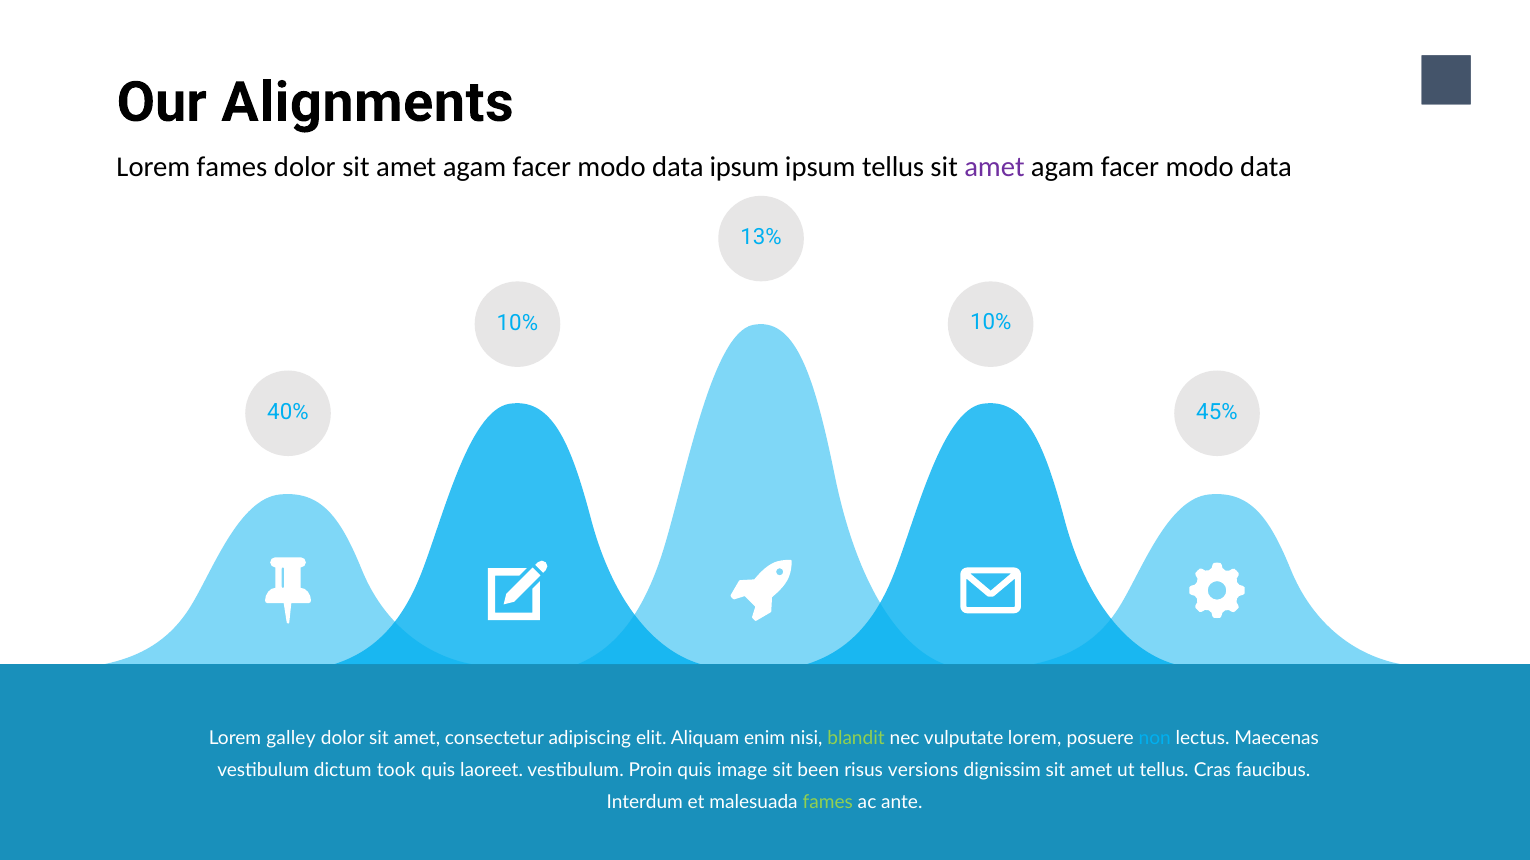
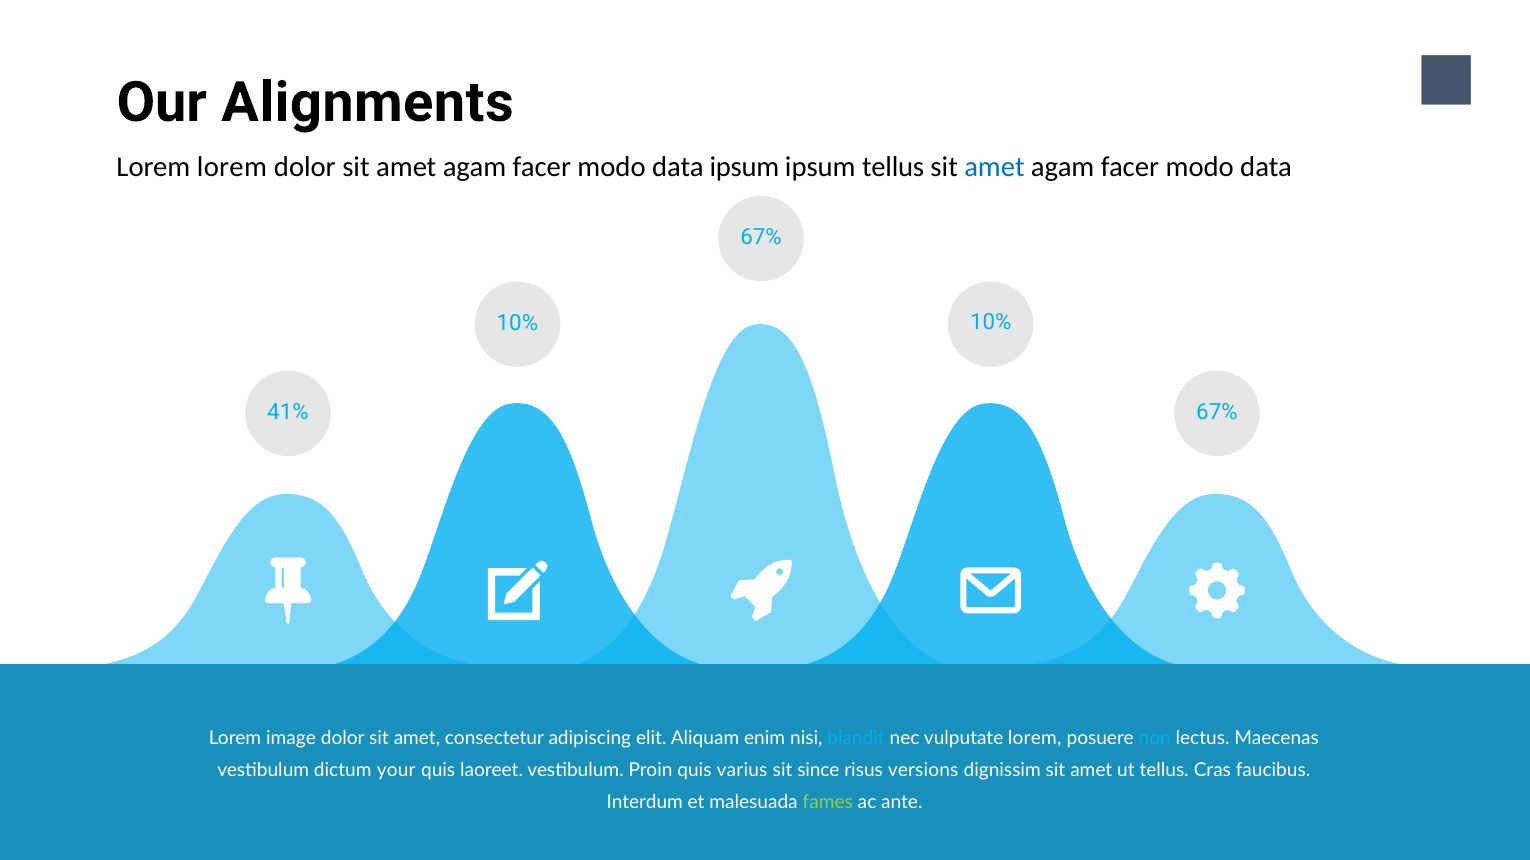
Lorem fames: fames -> lorem (232, 167)
amet colour: purple -> blue (994, 167)
13%: 13% -> 67% (761, 238)
40%: 40% -> 41% (288, 412)
45%: 45% -> 67% (1217, 412)
galley: galley -> image (291, 739)
blandit colour: light green -> light blue (856, 739)
took: took -> your (396, 771)
image: image -> varius (742, 771)
been: been -> since (818, 771)
